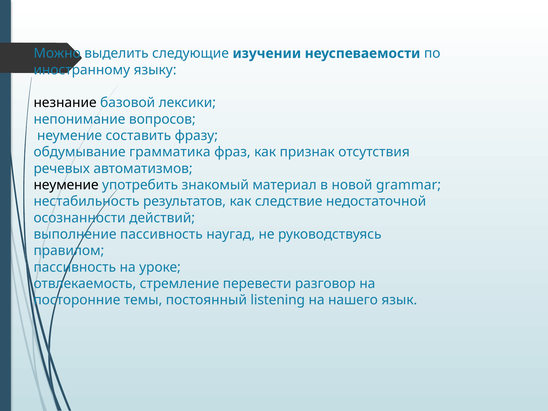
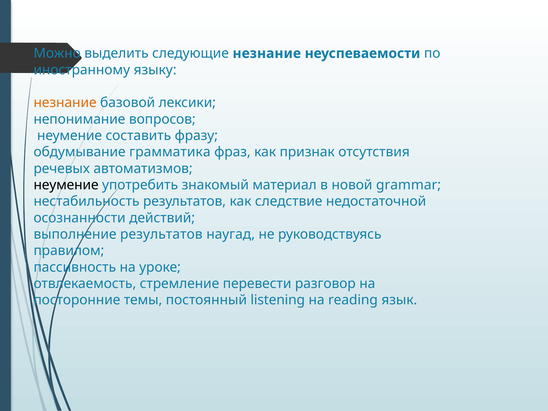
следующие изучении: изучении -> незнание (267, 53)
незнание colour: black -> orange (65, 103)
выполнение пассивность: пассивность -> результатов (161, 234)
нашего: нашего -> reading (353, 300)
